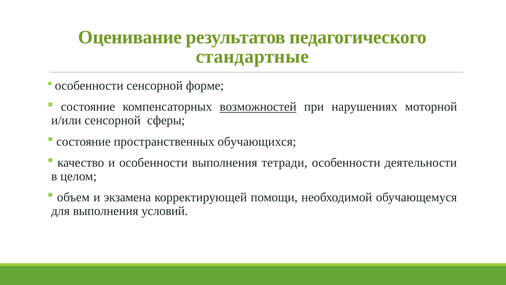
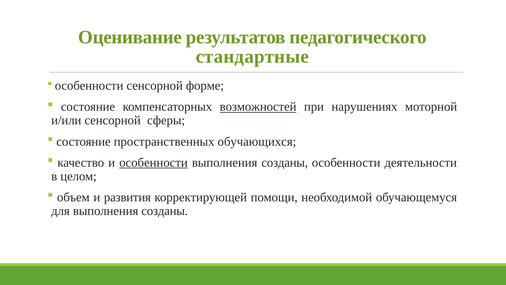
особенности underline: none -> present (153, 162)
тетради: тетради -> созданы (285, 162)
экзамена: экзамена -> развития (127, 197)
для выполнения условий: условий -> созданы (165, 211)
